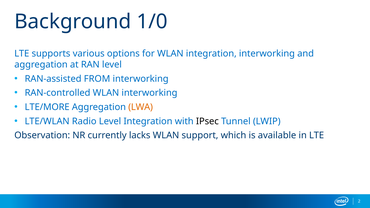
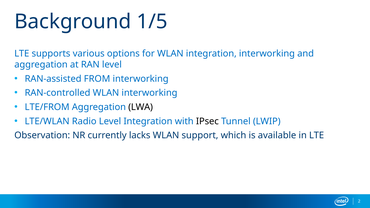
1/0: 1/0 -> 1/5 (152, 22)
LTE/MORE: LTE/MORE -> LTE/FROM (47, 107)
LWA colour: orange -> black (141, 107)
